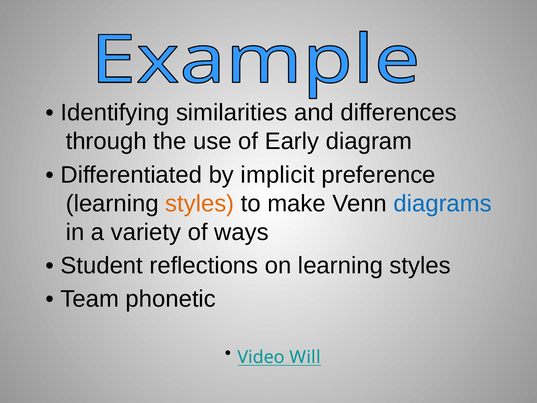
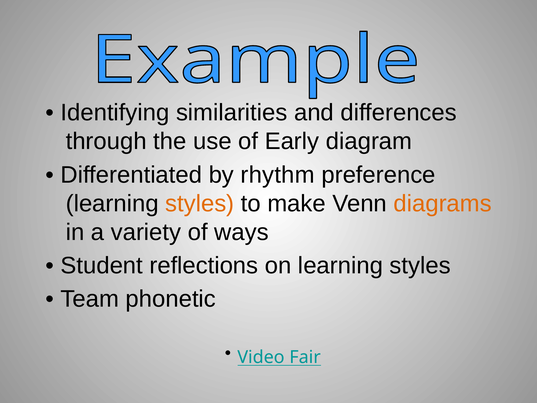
implicit: implicit -> rhythm (278, 175)
diagrams colour: blue -> orange (443, 203)
Will: Will -> Fair (305, 357)
